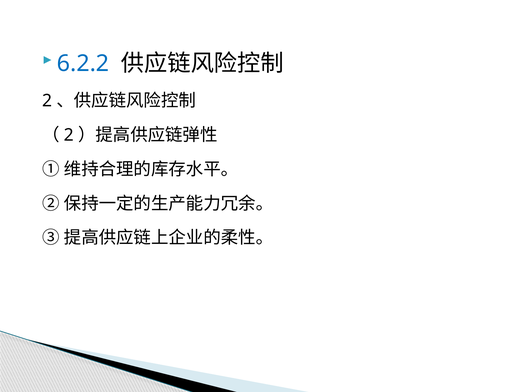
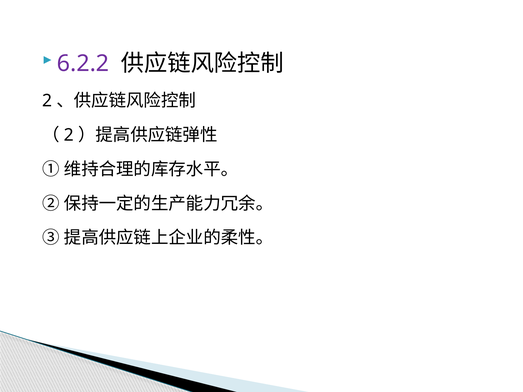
6.2.2 colour: blue -> purple (83, 64)
